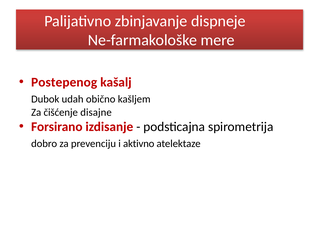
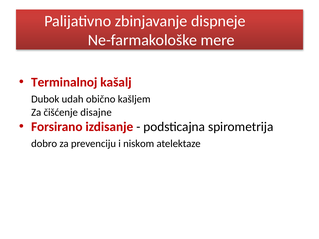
Postepenog: Postepenog -> Terminalnoj (64, 82)
aktivno: aktivno -> niskom (139, 144)
